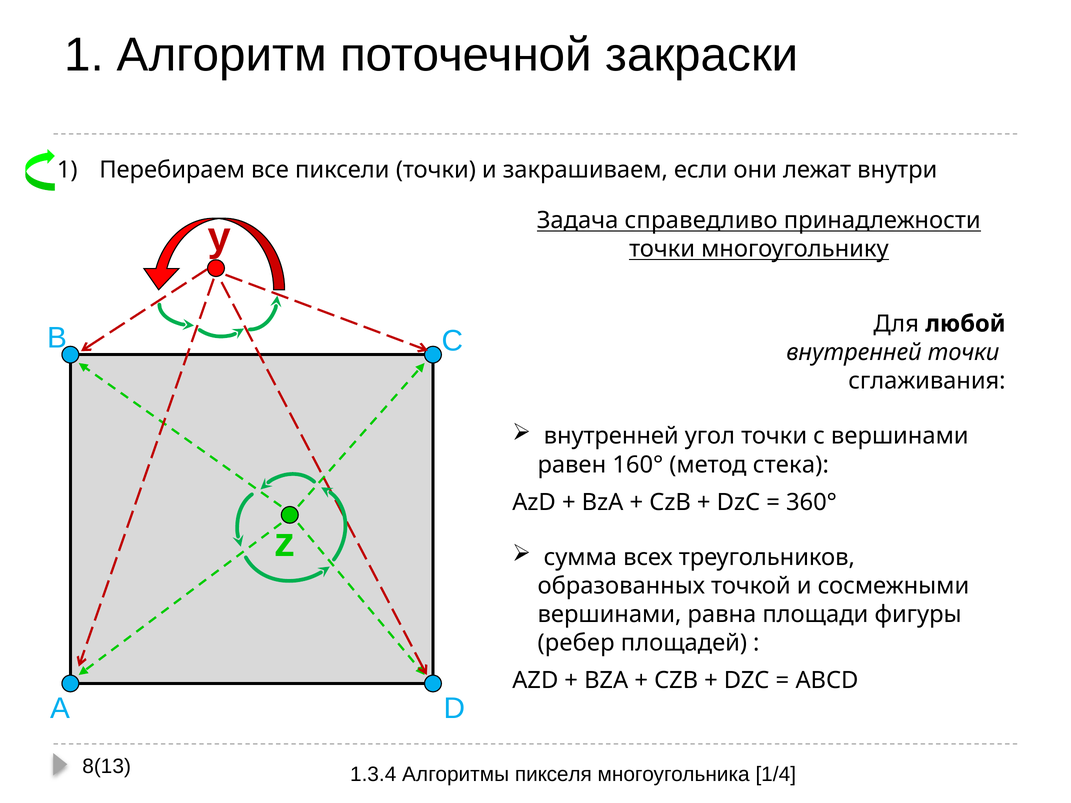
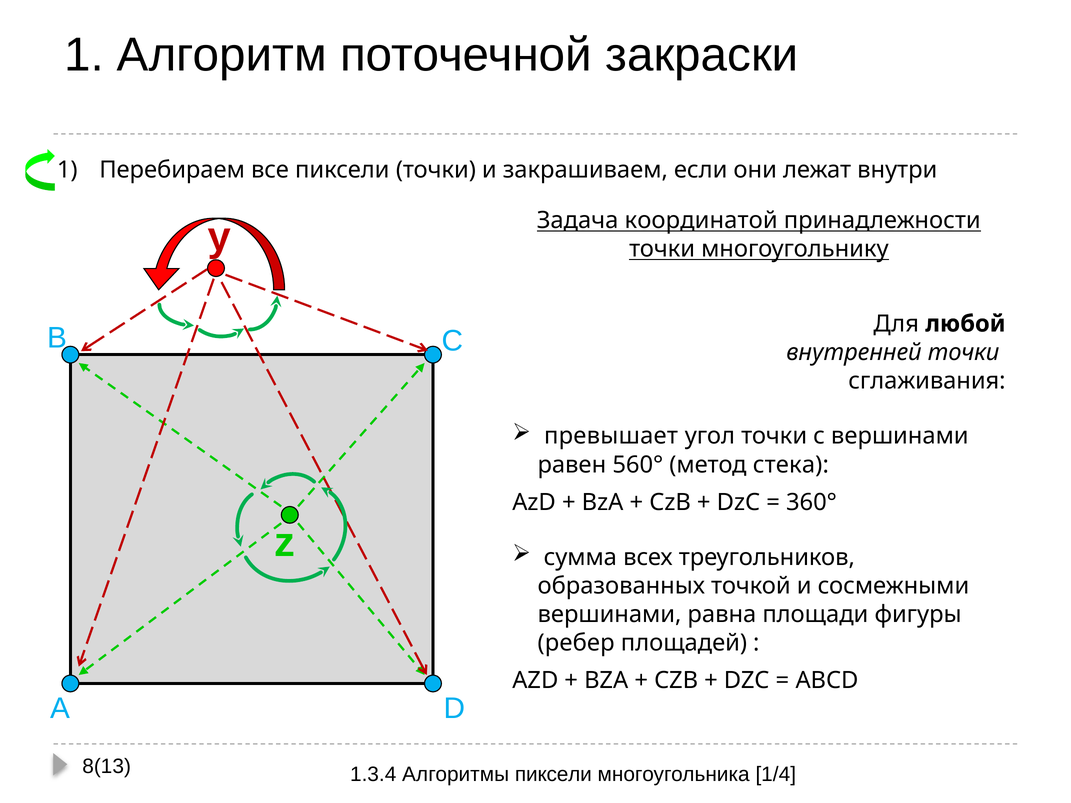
справедливо: справедливо -> координатой (701, 220)
внутренней: внутренней -> превышает (611, 436)
160°: 160° -> 560° (638, 465)
Алгоритмы пикселя: пикселя -> пиксели (553, 774)
